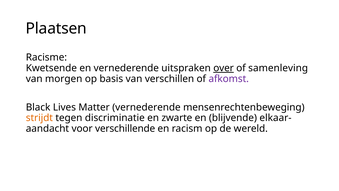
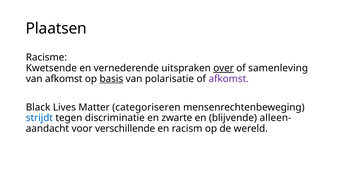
van morgen: morgen -> afkomst (64, 79)
basis underline: none -> present (111, 79)
verschillen: verschillen -> polarisatie (169, 79)
Matter vernederende: vernederende -> categoriseren (146, 107)
strijdt colour: orange -> blue (39, 118)
elkaar-: elkaar- -> alleen- (275, 118)
